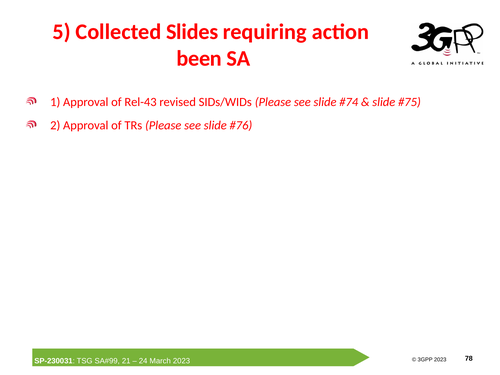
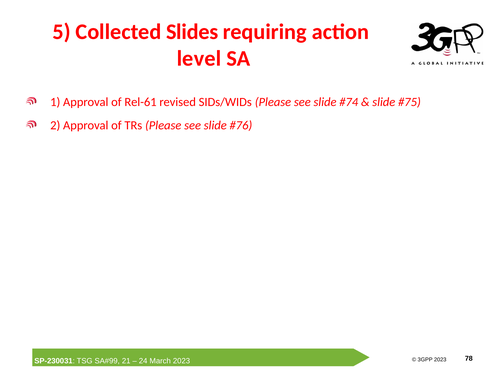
been: been -> level (199, 59)
Rel-43: Rel-43 -> Rel-61 (141, 102)
